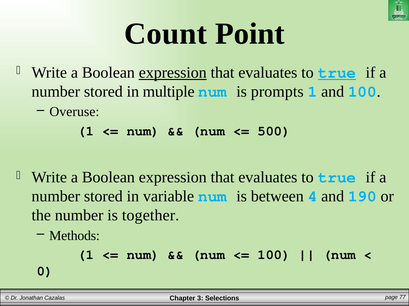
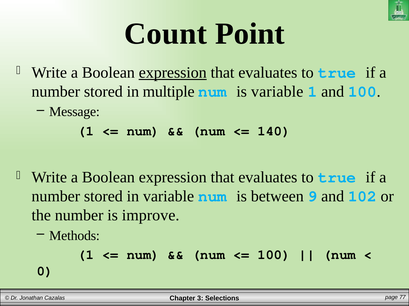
true underline: present -> none (337, 73)
is prompts: prompts -> variable (277, 92)
Overuse: Overuse -> Message (74, 112)
500: 500 -> 140 (274, 131)
4: 4 -> 9 (313, 197)
190: 190 -> 102 (362, 197)
together: together -> improve (151, 216)
